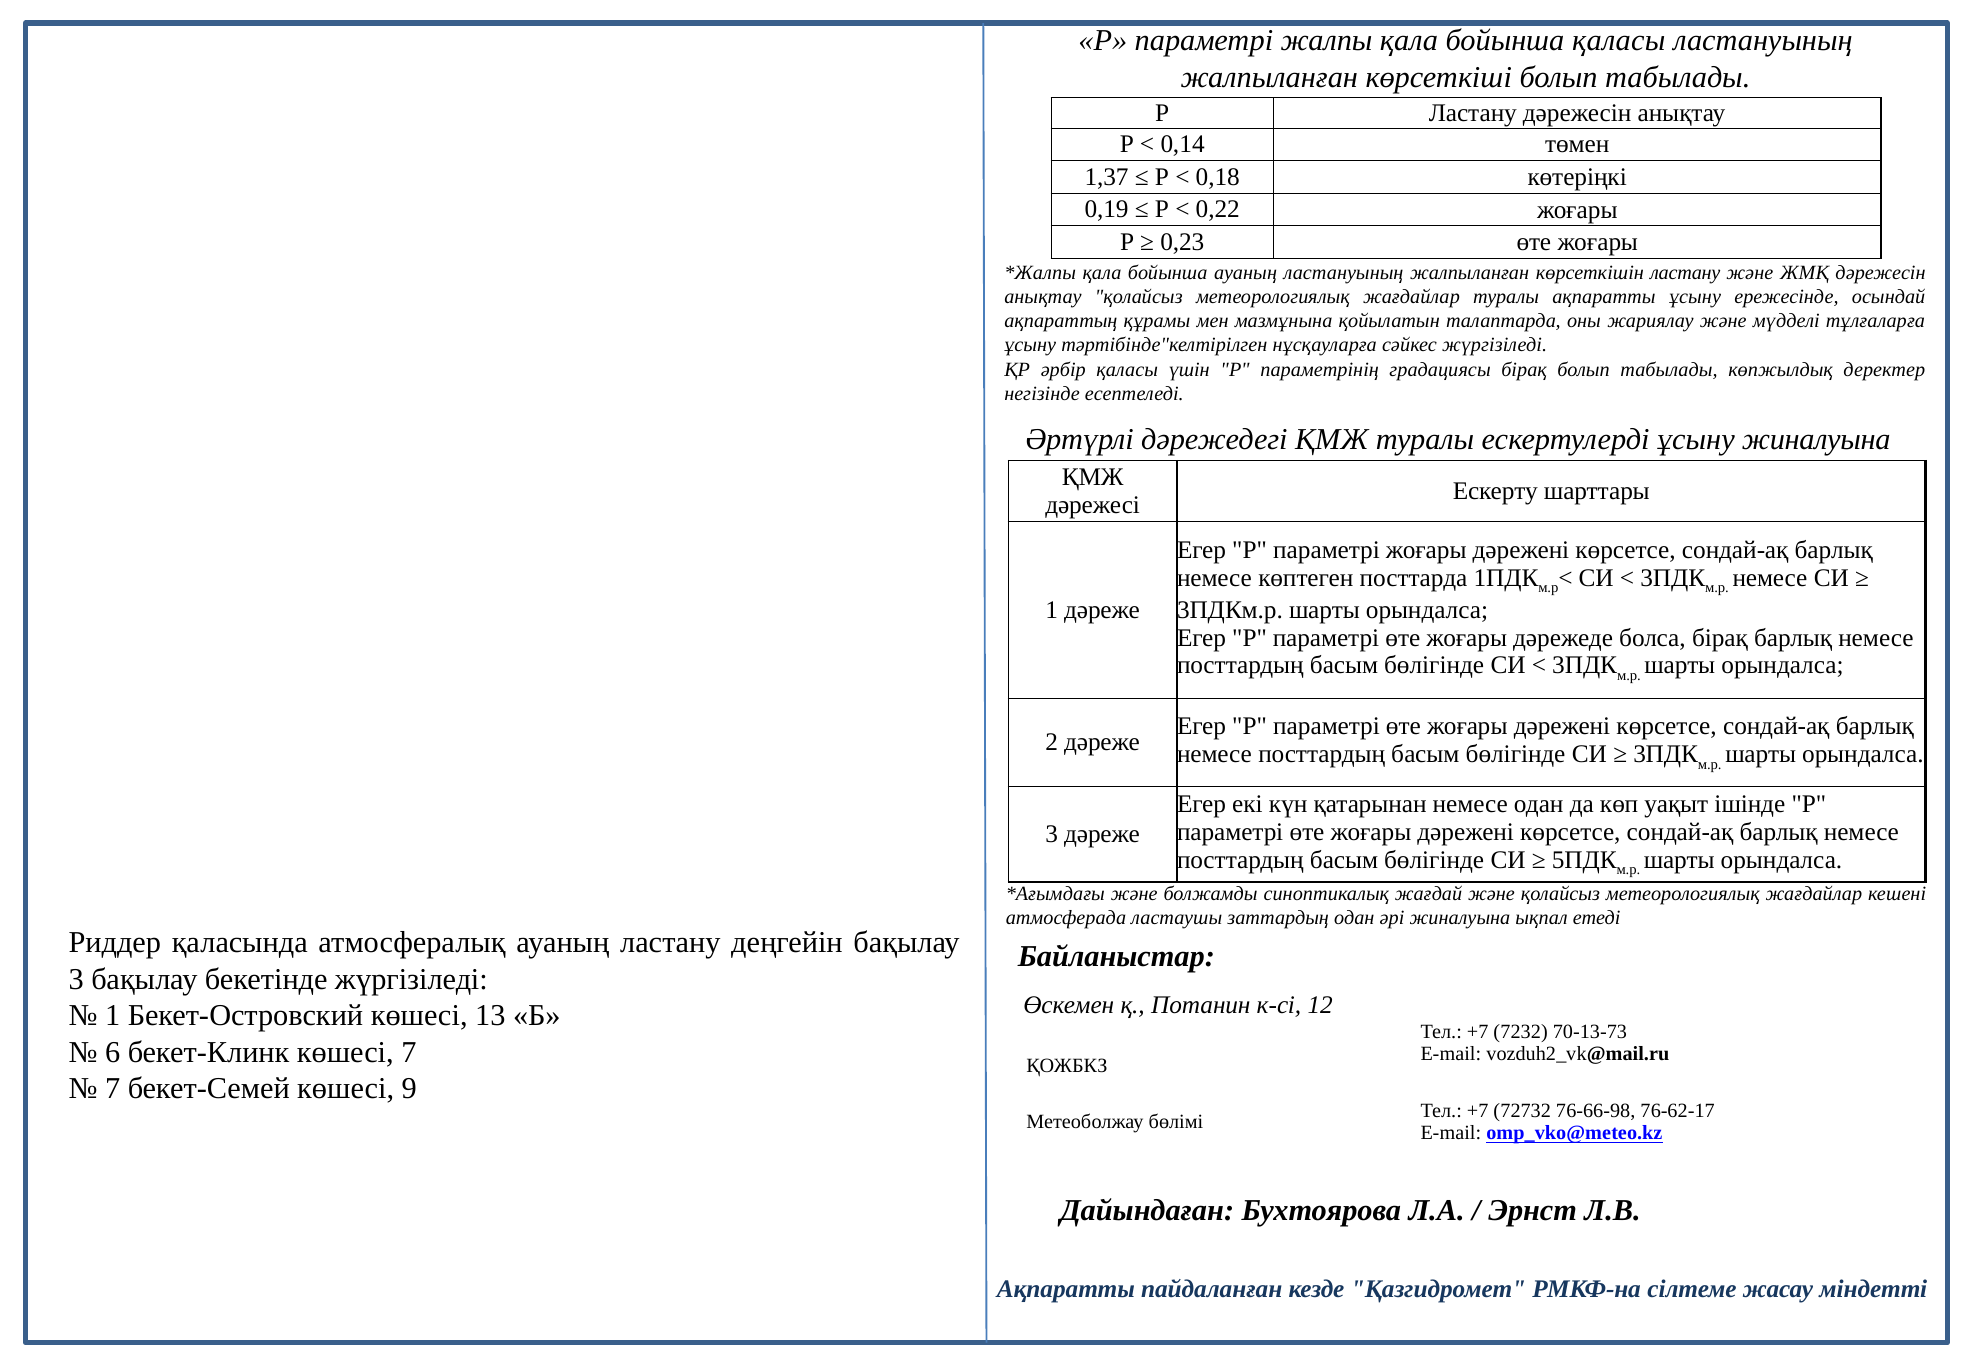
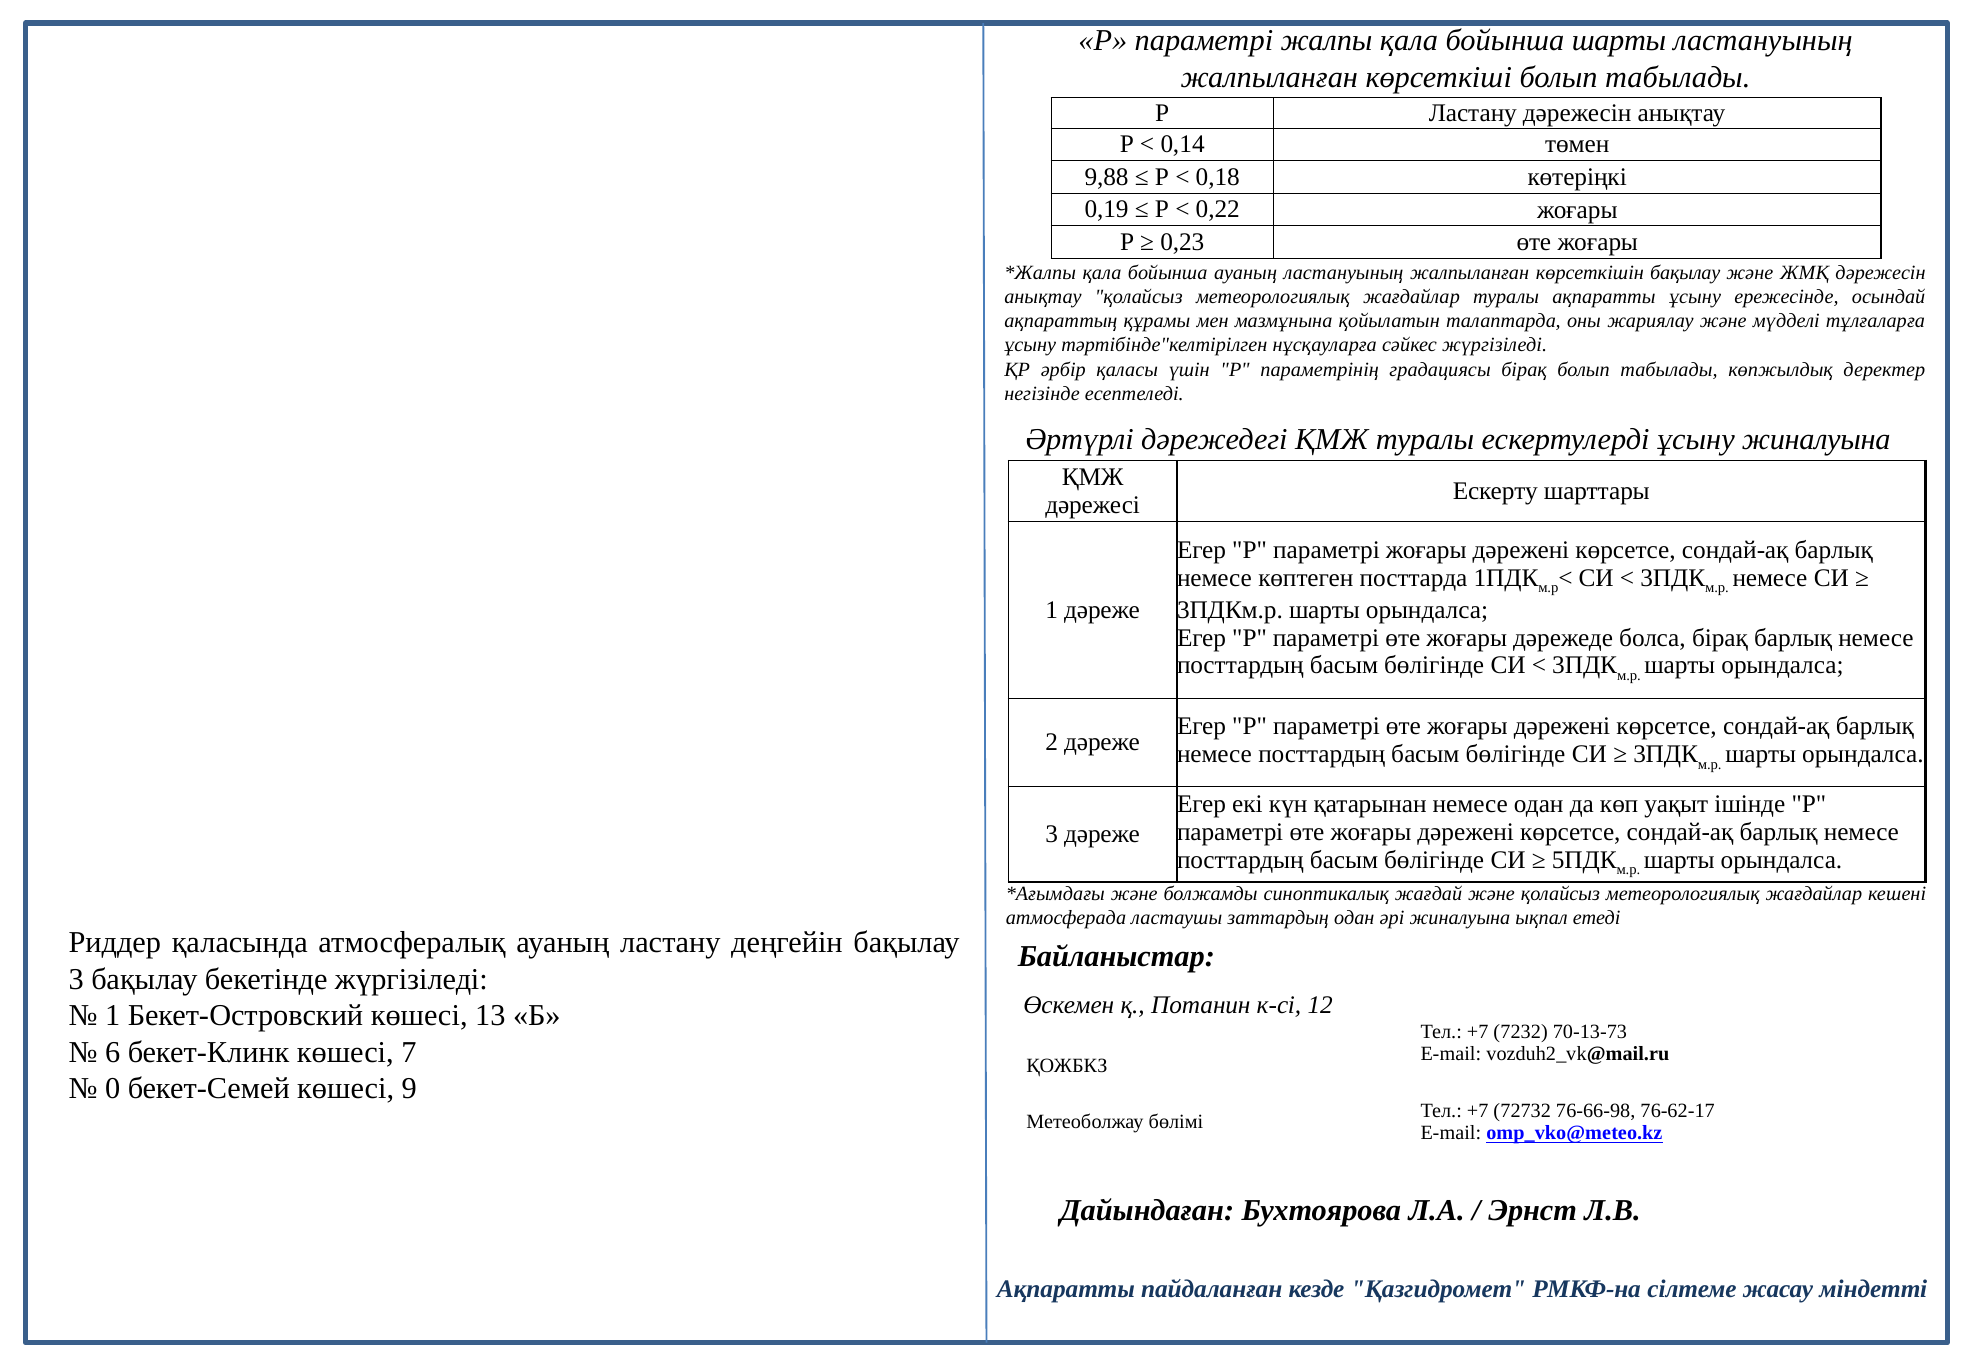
бойынша қаласы: қаласы -> шарты (1619, 41)
1,37: 1,37 -> 9,88 (1107, 177)
көрсеткішін ластану: ластану -> бақылау (1685, 272)
7: 7 -> 0 (113, 1089)
